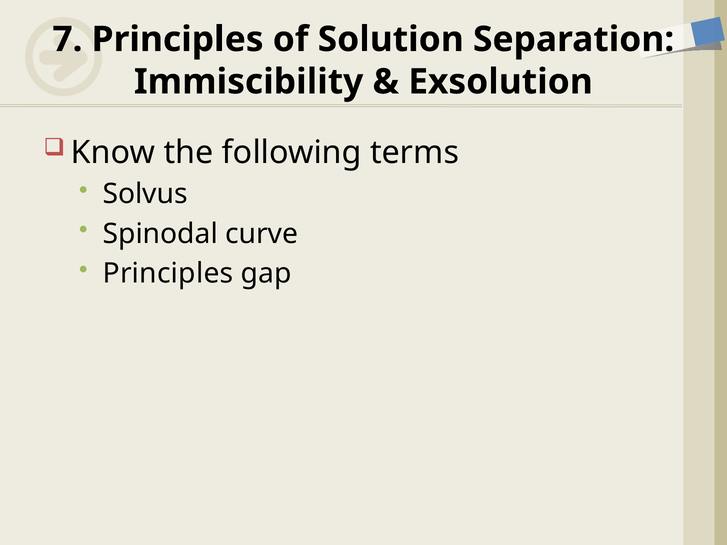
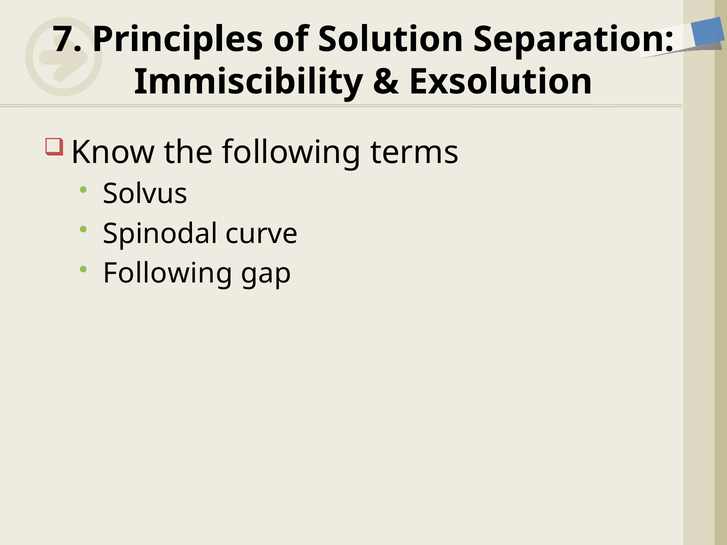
Principles: Principles -> Following (168, 273)
